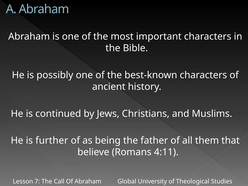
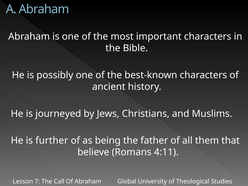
continued: continued -> journeyed (58, 114)
